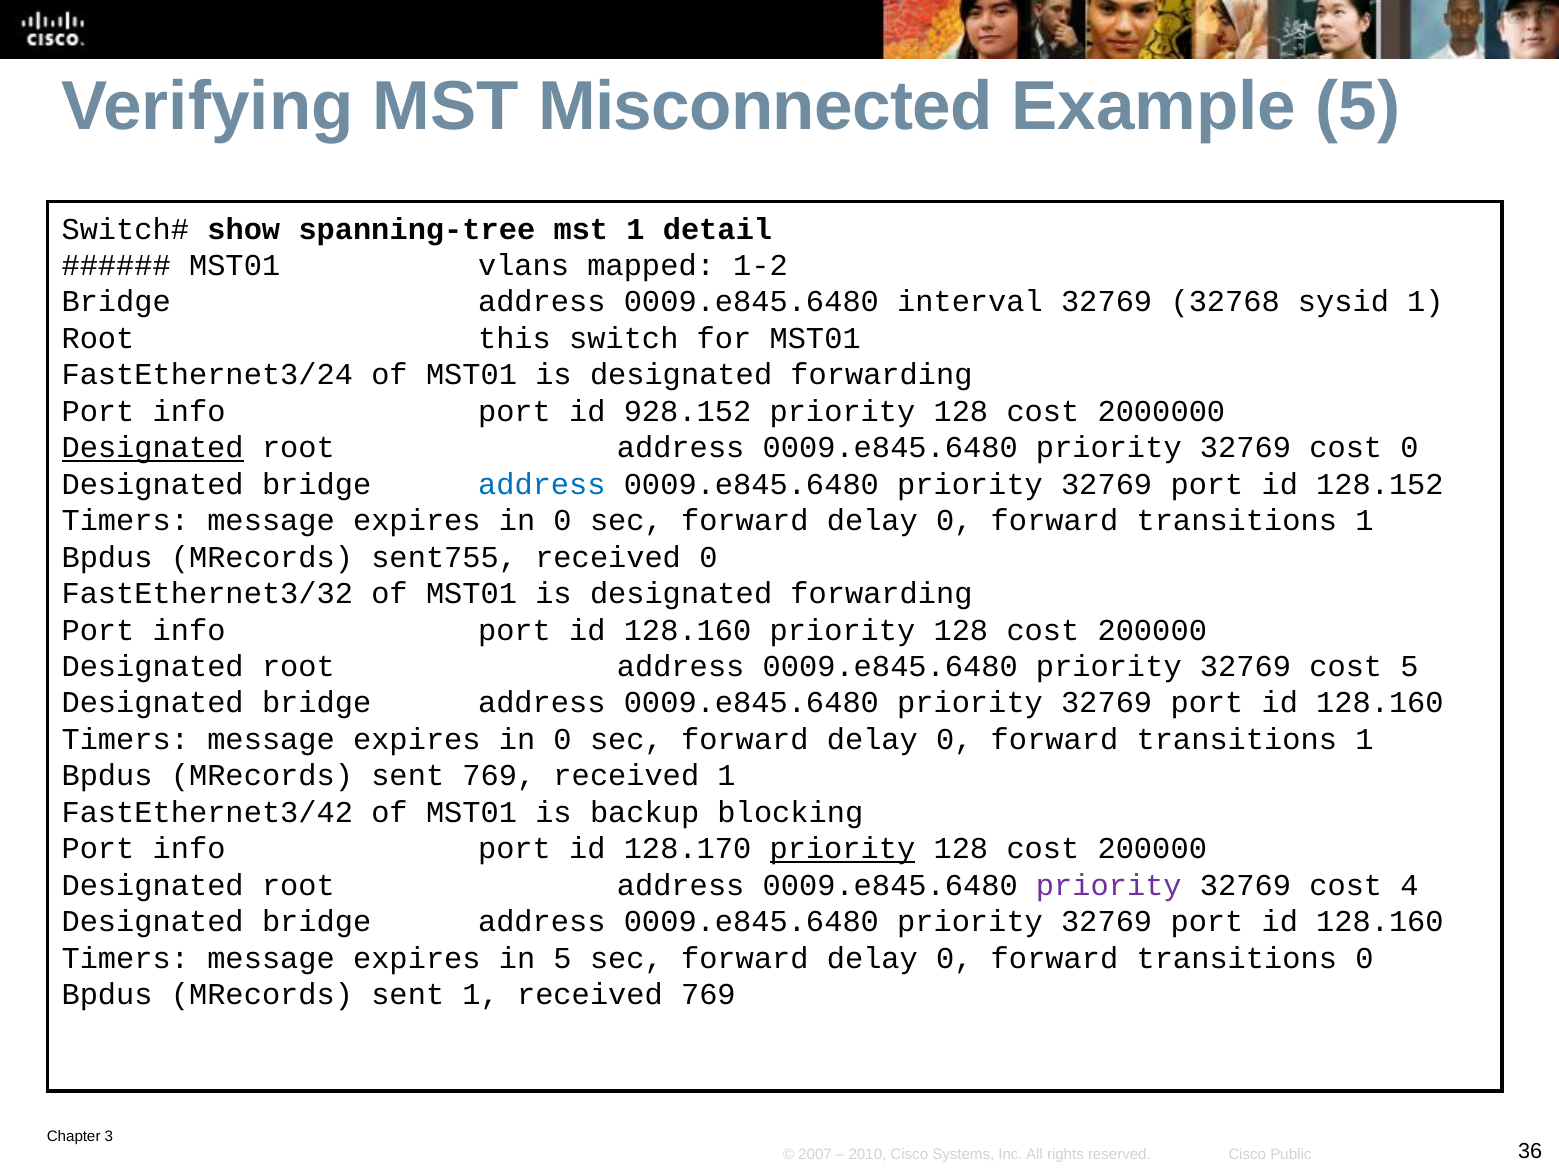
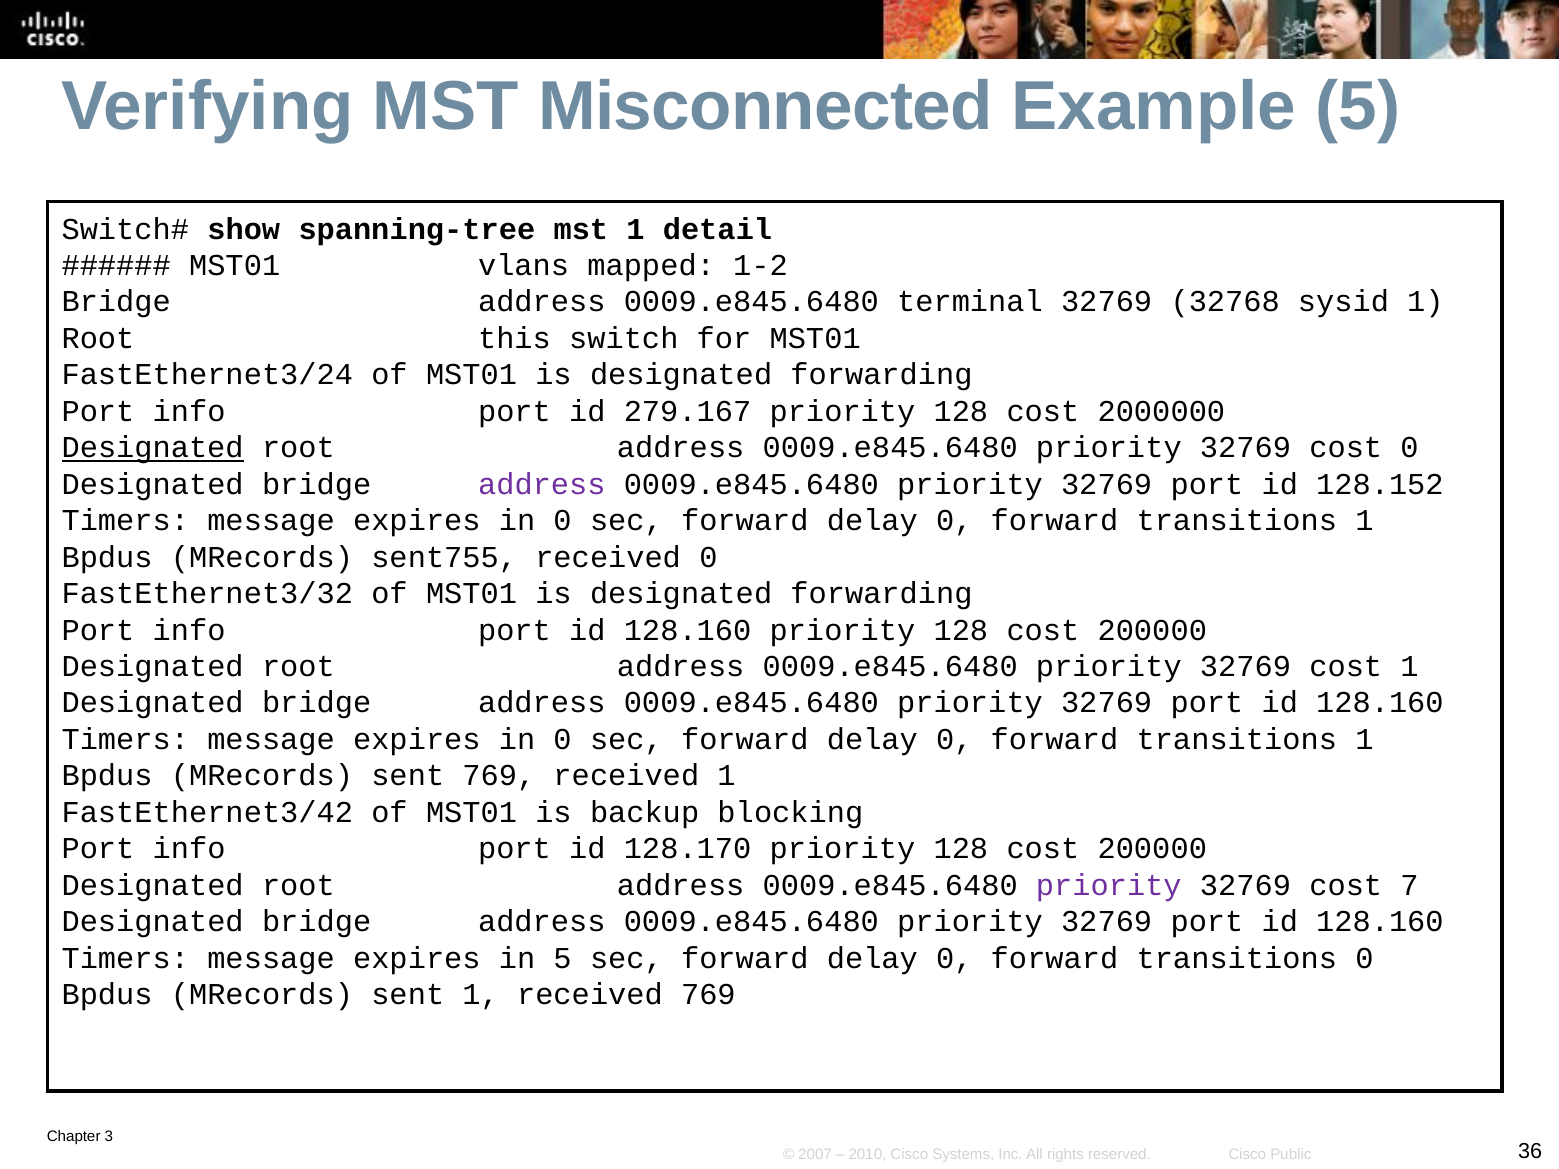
interval: interval -> terminal (970, 302)
928.152: 928.152 -> 279.167 (687, 411)
address colour: blue -> purple (542, 484)
cost 5: 5 -> 1 (1410, 667)
priority underline: present -> none (842, 849)
4: 4 -> 7 (1410, 885)
